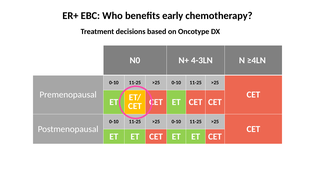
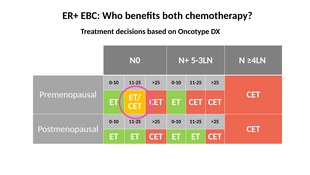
early: early -> both (173, 16)
4-3LN: 4-3LN -> 5-3LN (202, 60)
